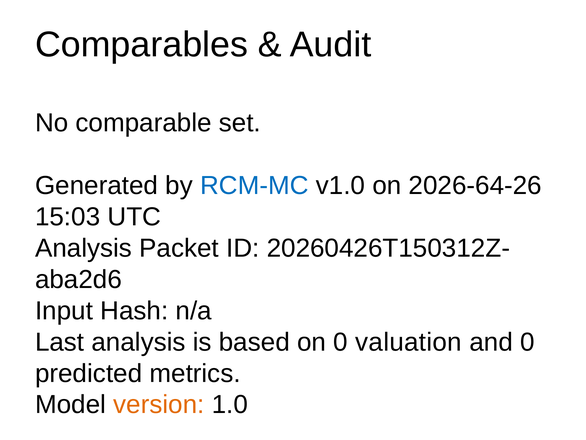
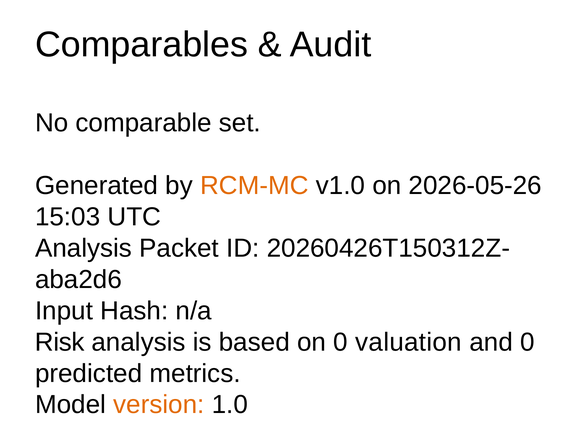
RCM-MC colour: blue -> orange (254, 185)
2026-64-26: 2026-64-26 -> 2026-05-26 (475, 185)
Last: Last -> Risk (60, 342)
